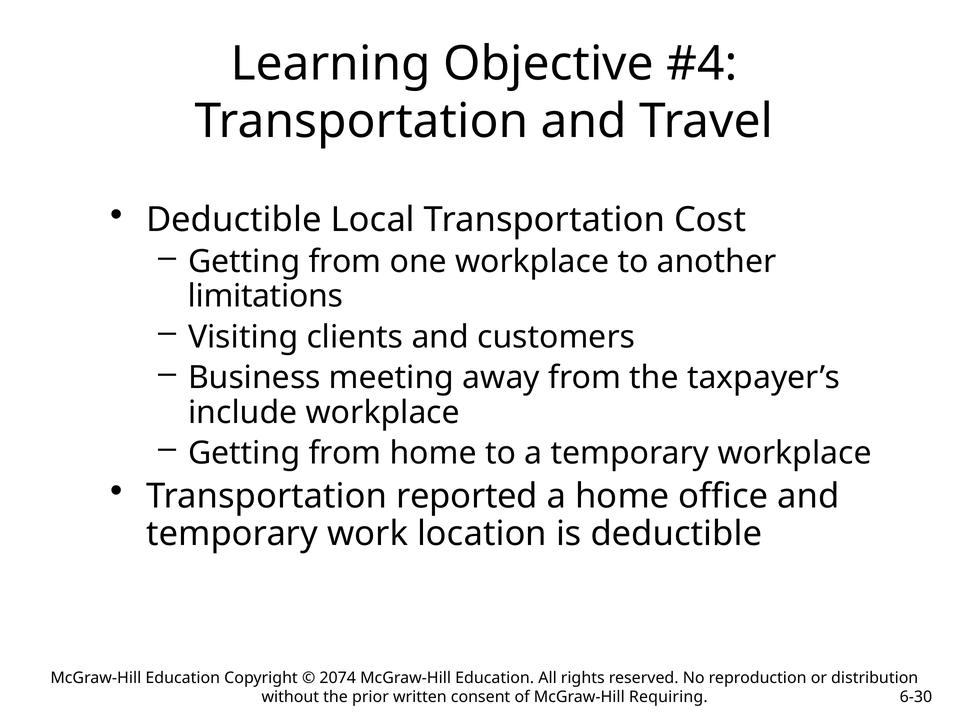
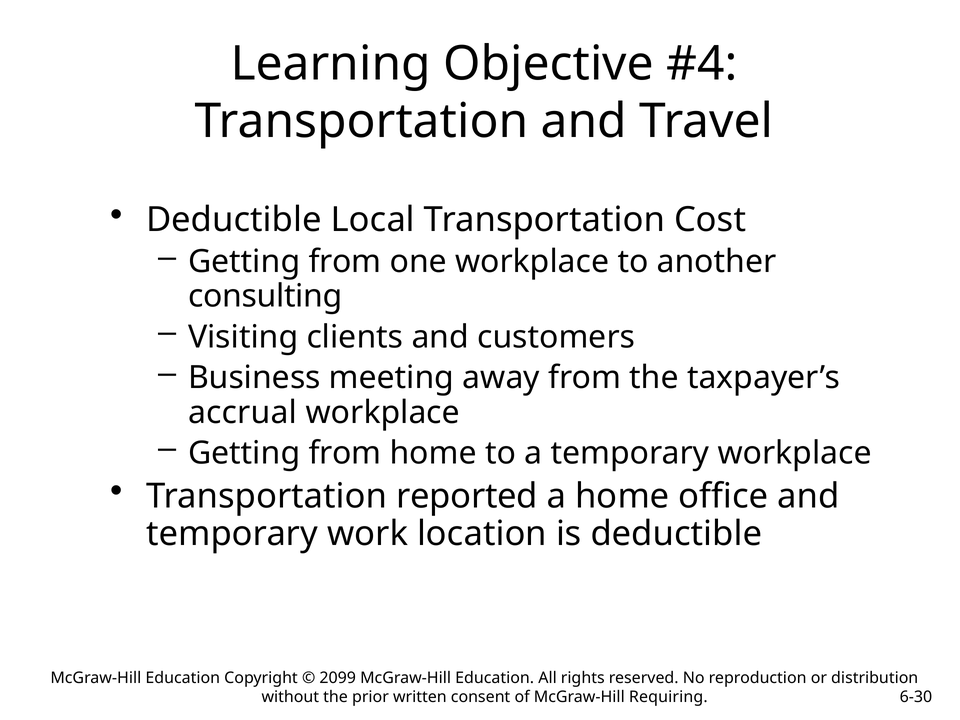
limitations: limitations -> consulting (265, 296)
include: include -> accrual (243, 412)
2074: 2074 -> 2099 (338, 678)
